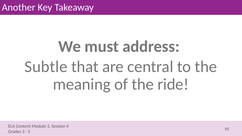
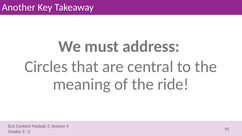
Subtle: Subtle -> Circles (46, 67)
